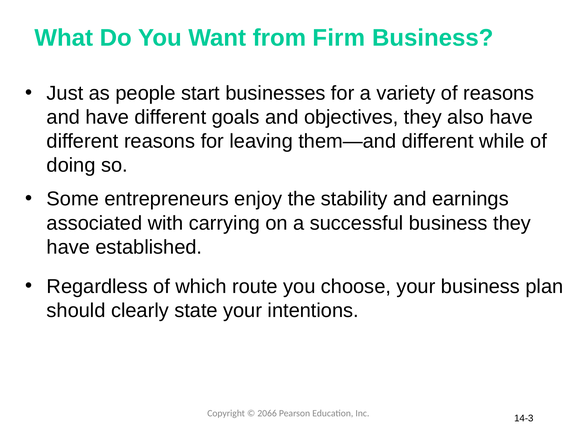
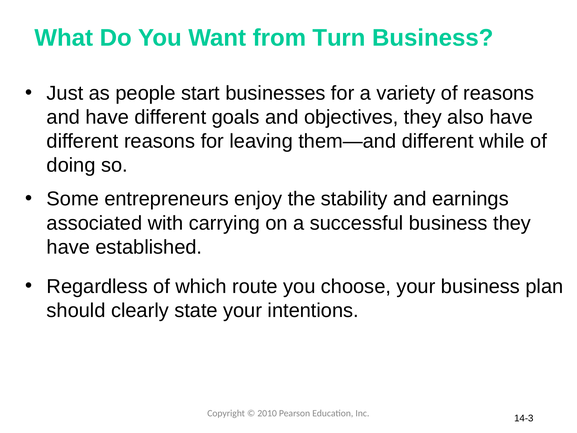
Firm: Firm -> Turn (339, 38)
2066: 2066 -> 2010 (267, 413)
